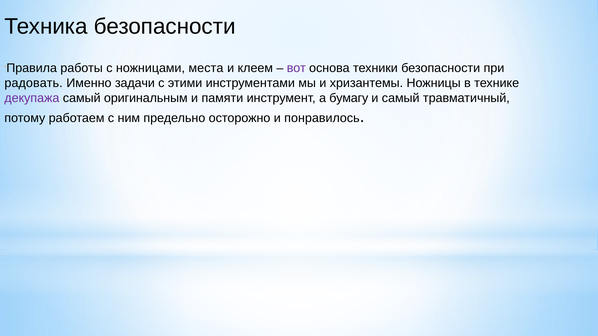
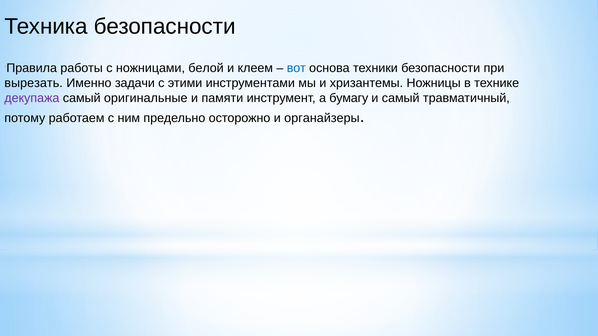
места: места -> белой (206, 68)
вот colour: purple -> blue (296, 68)
радовать: радовать -> вырезать (34, 83)
оригинальным: оригинальным -> оригинальные (146, 98)
понравилось: понравилось -> органайзеры (322, 118)
